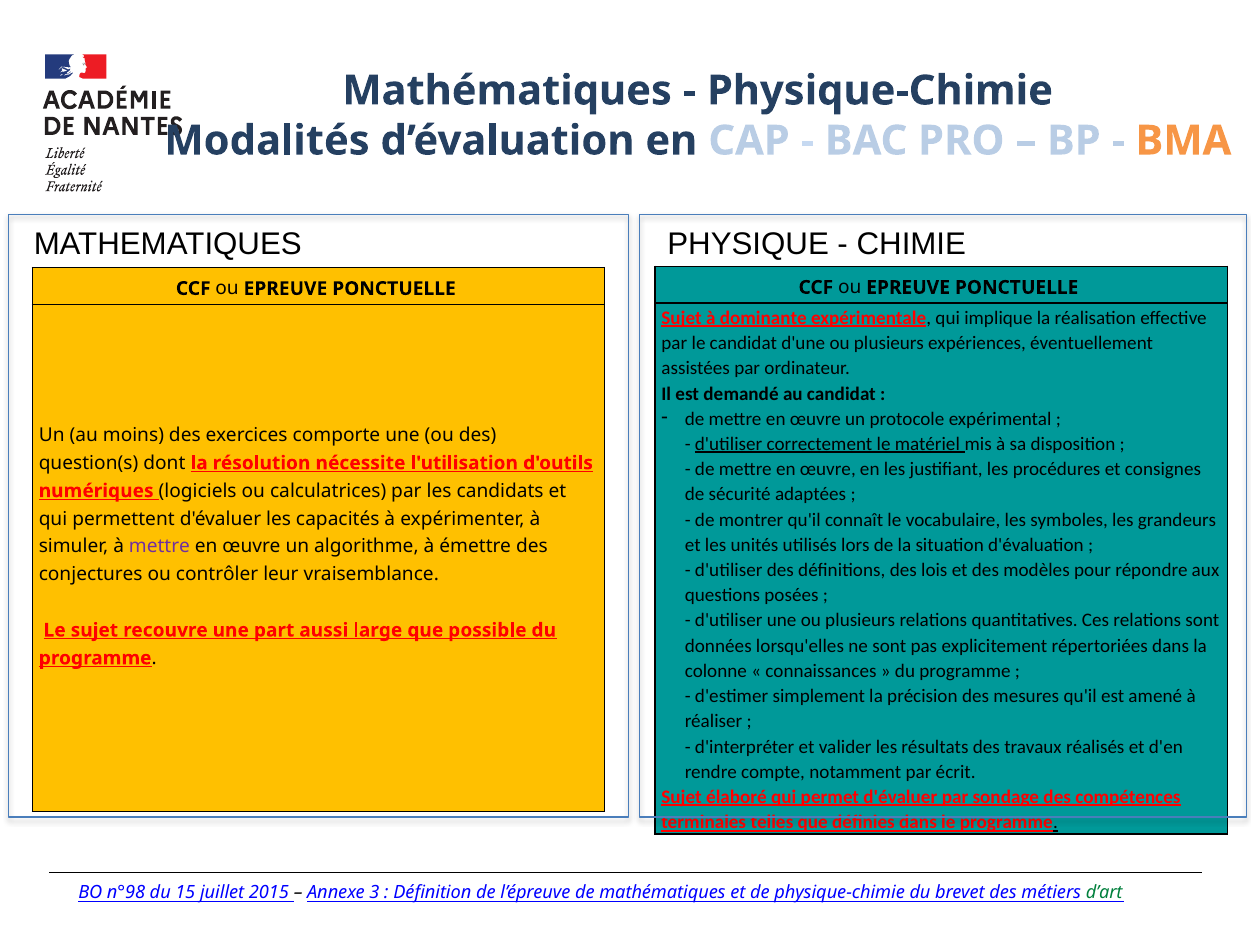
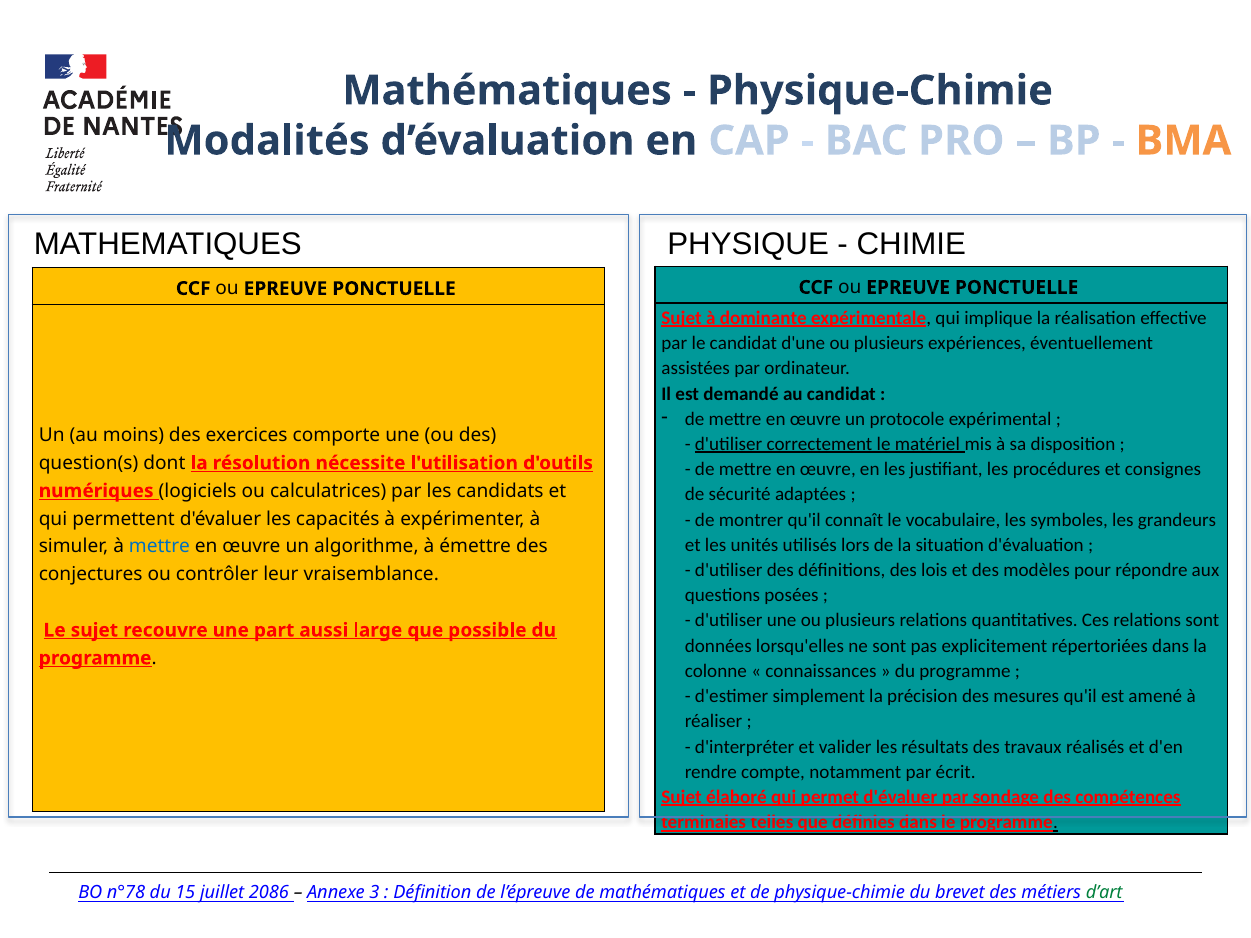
mettre colour: purple -> blue (159, 547)
n°98: n°98 -> n°78 (126, 893)
2015: 2015 -> 2086 (269, 893)
